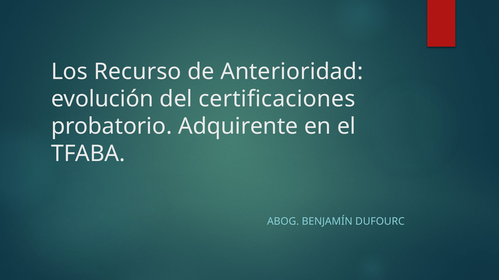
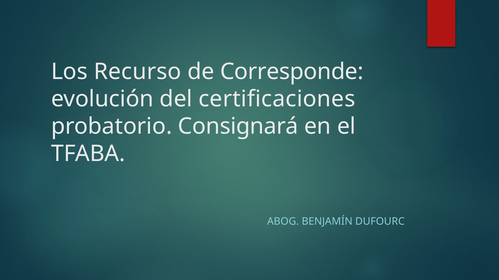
Anterioridad: Anterioridad -> Corresponde (292, 72)
Adquirente: Adquirente -> Consignará (238, 127)
